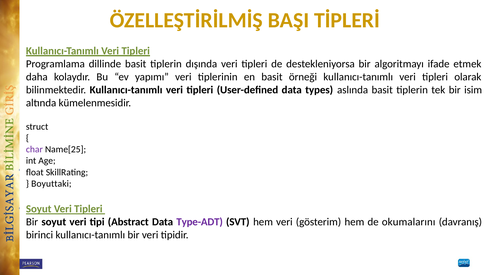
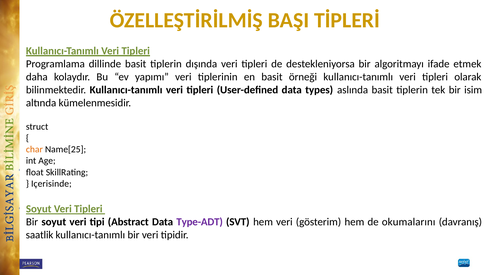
char colour: purple -> orange (34, 149)
Boyuttaki: Boyuttaki -> Içerisinde (51, 184)
birinci: birinci -> saatlik (40, 235)
